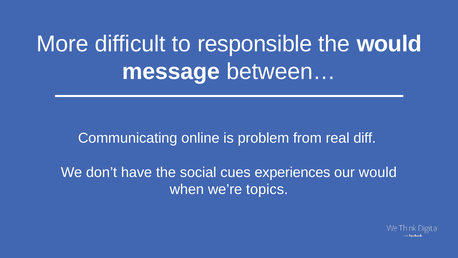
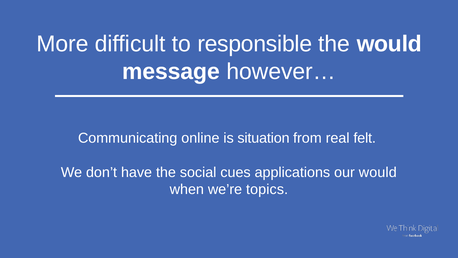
between…: between… -> however… (281, 71)
problem: problem -> situation (263, 138)
diff: diff -> felt (365, 138)
experiences: experiences -> applications (292, 172)
